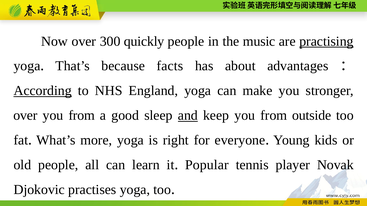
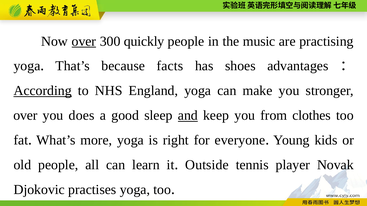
over underline: none -> present (84, 41)
practising underline: present -> none (326, 41)
about: about -> shoes (240, 66)
from: from -> does (82, 116)
outside: outside -> clothes (312, 116)
Popular: Popular -> Outside (207, 165)
